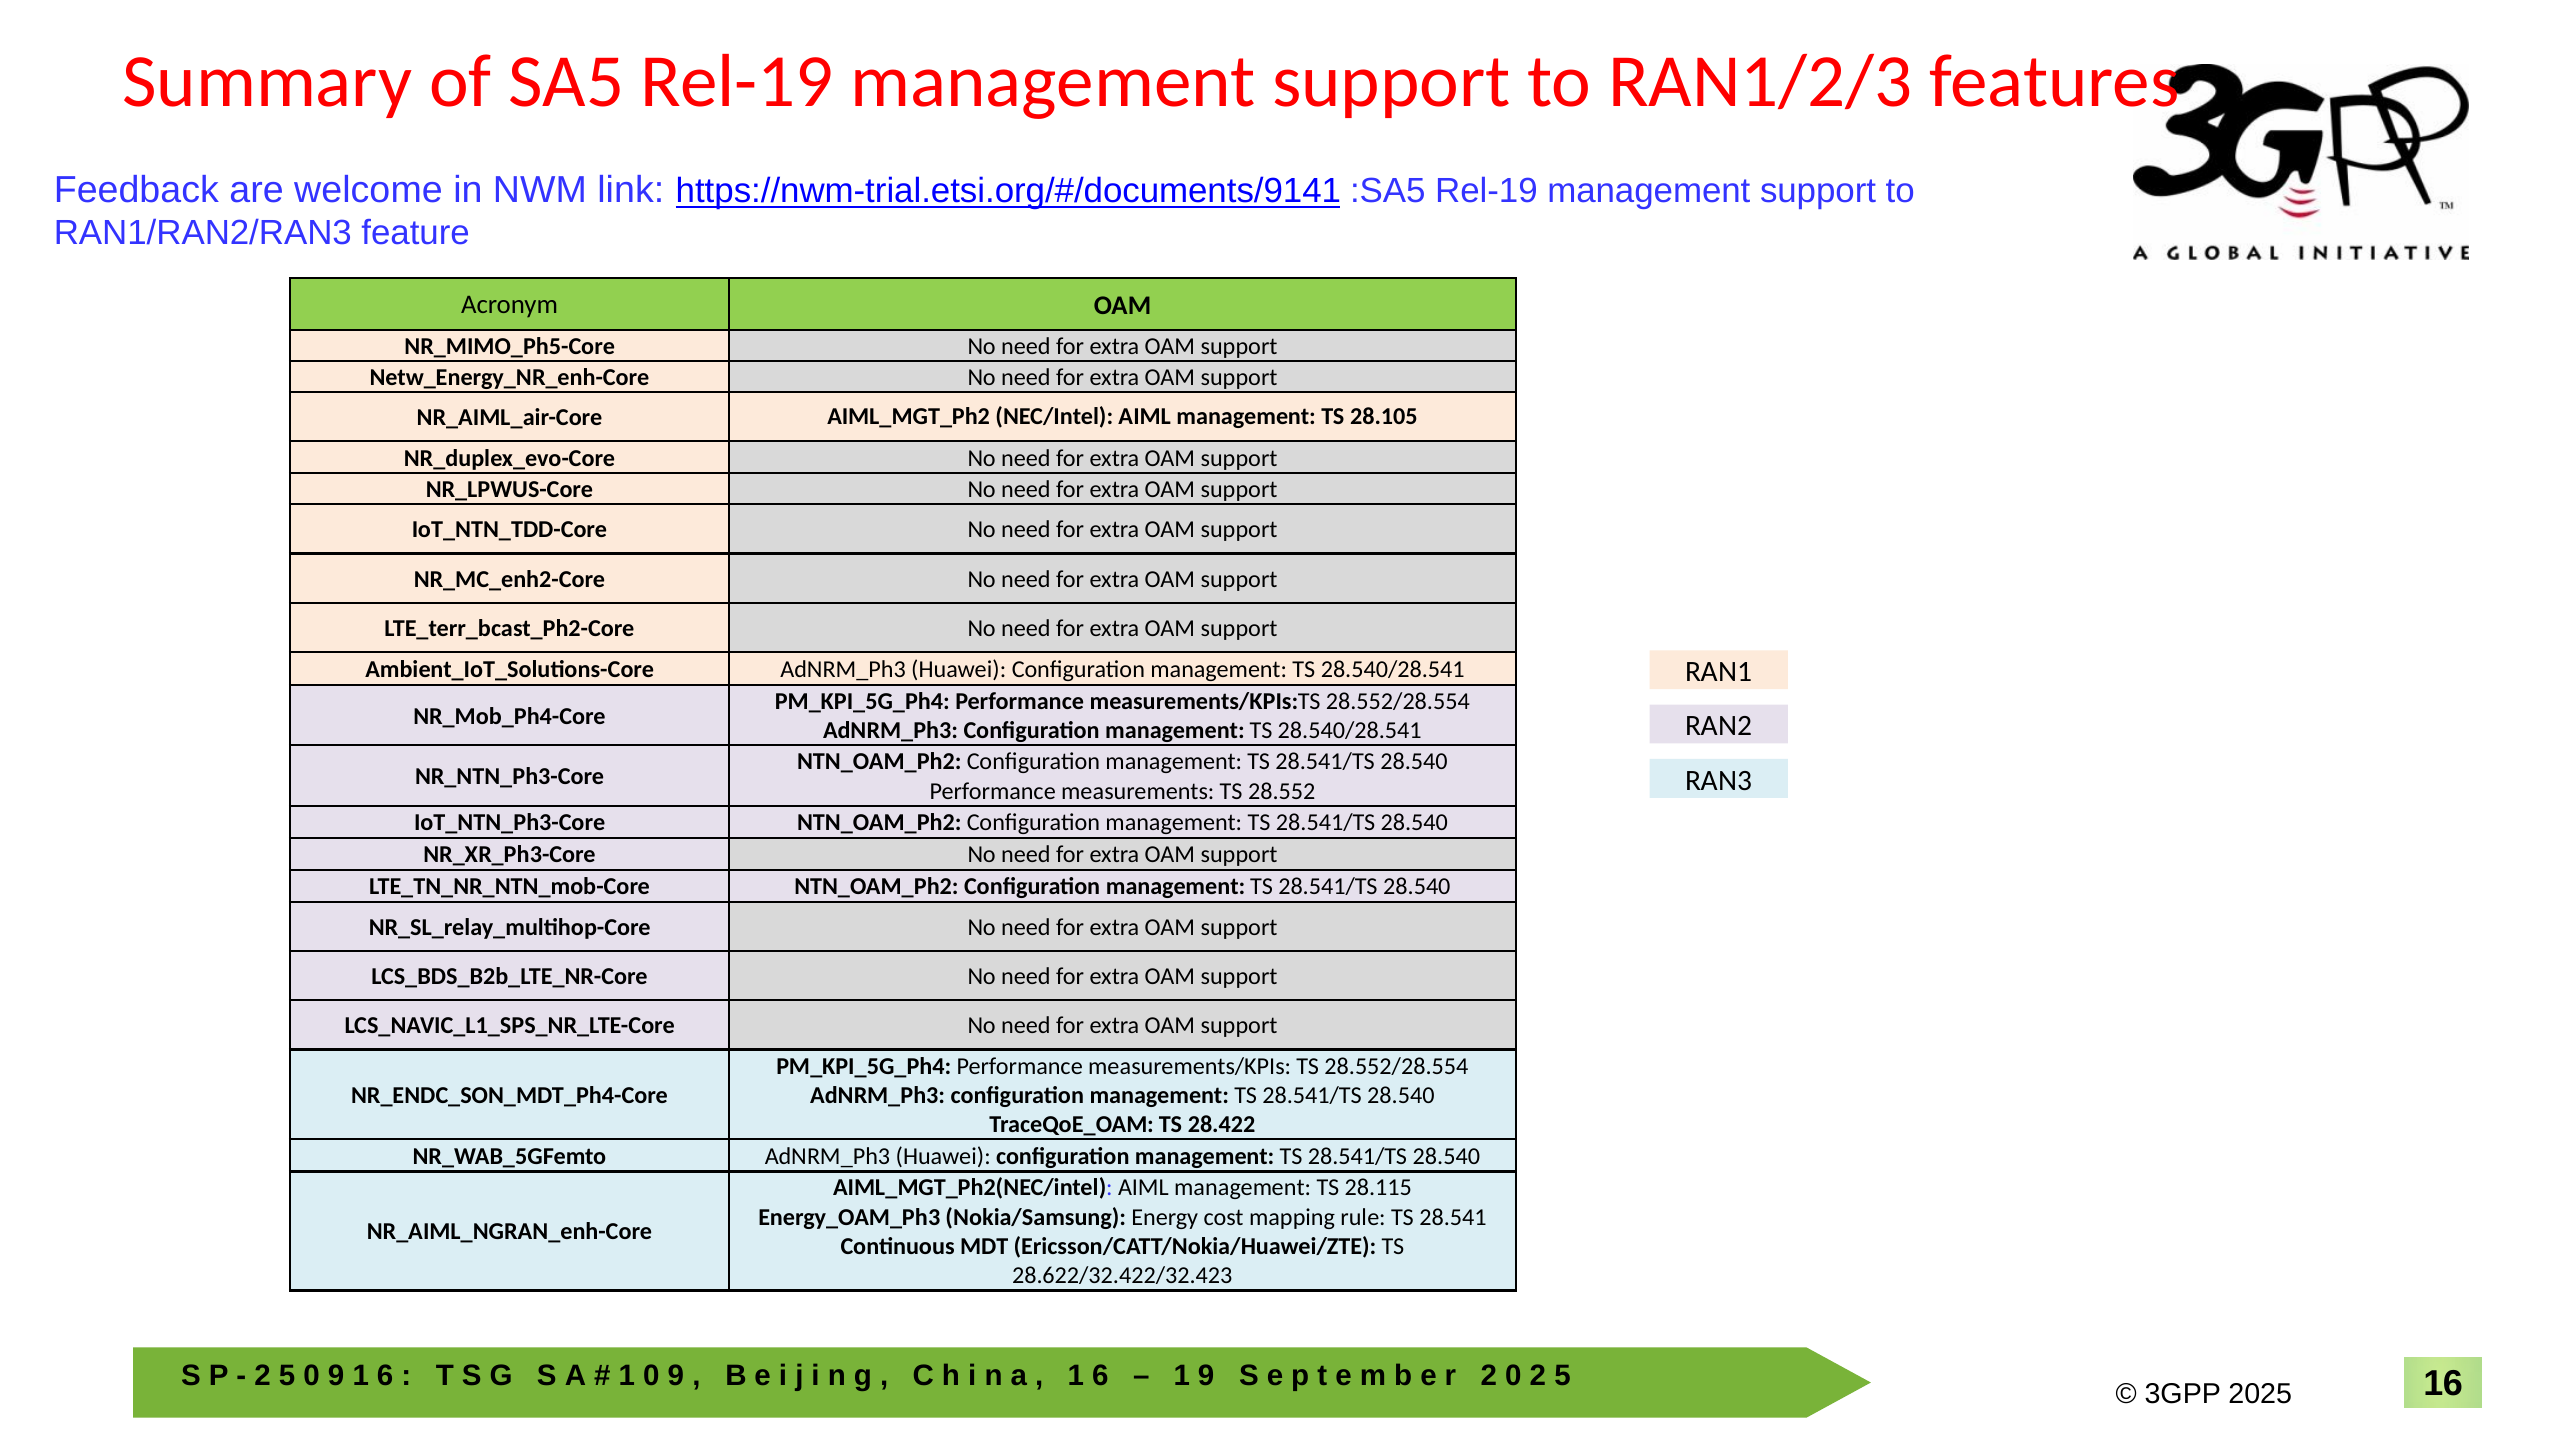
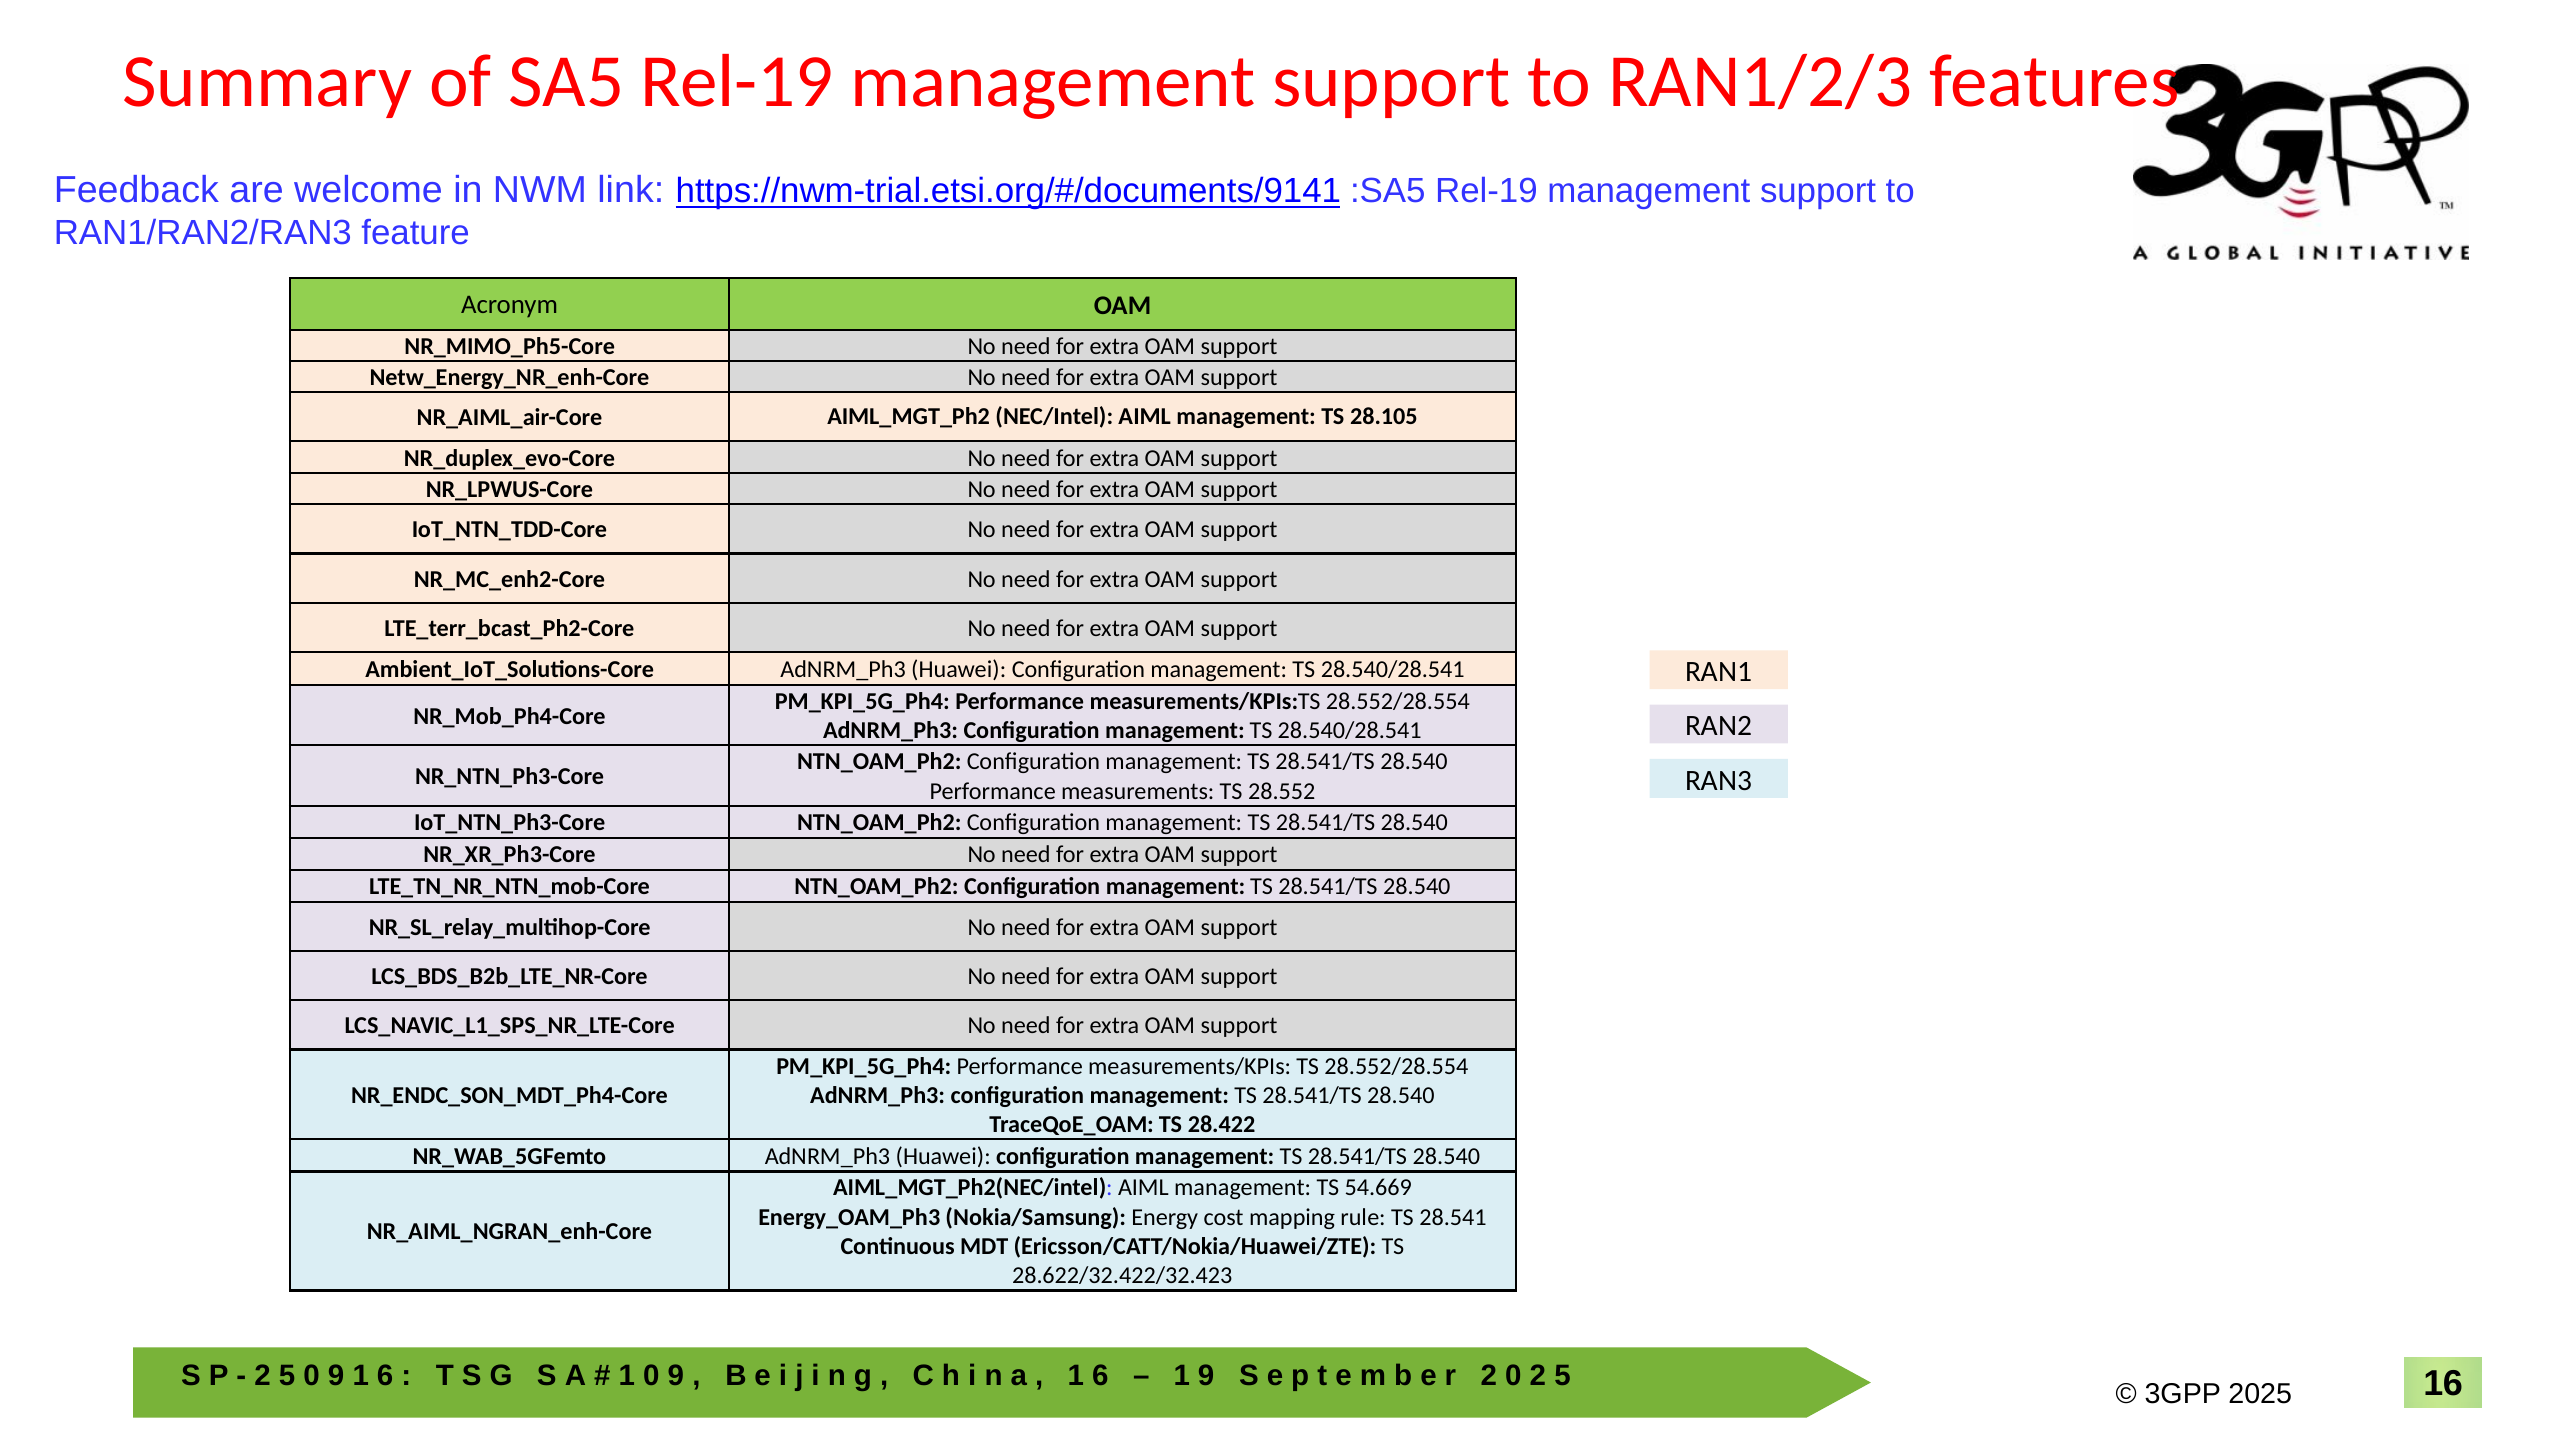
28.115: 28.115 -> 54.669 (1378, 1188)
